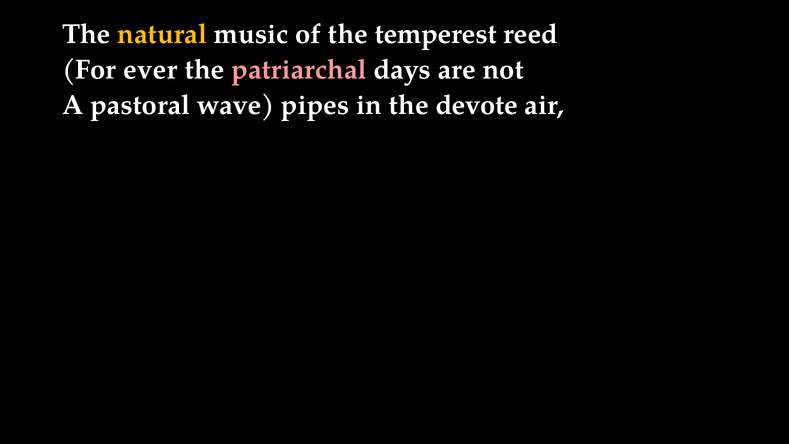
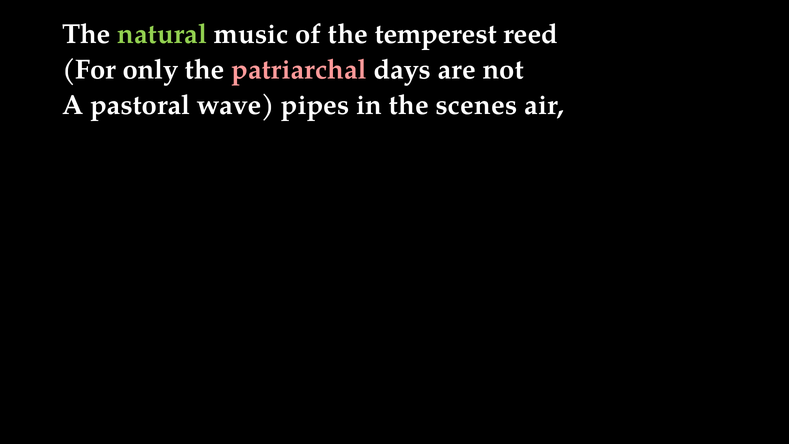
natural colour: yellow -> light green (162, 34)
ever: ever -> only (150, 70)
devote: devote -> scenes (476, 105)
